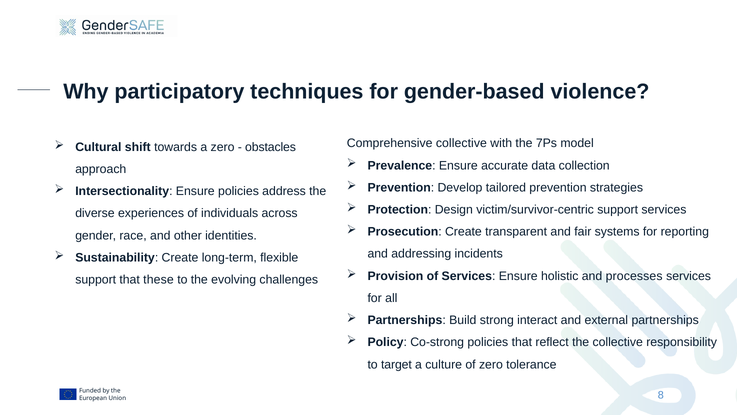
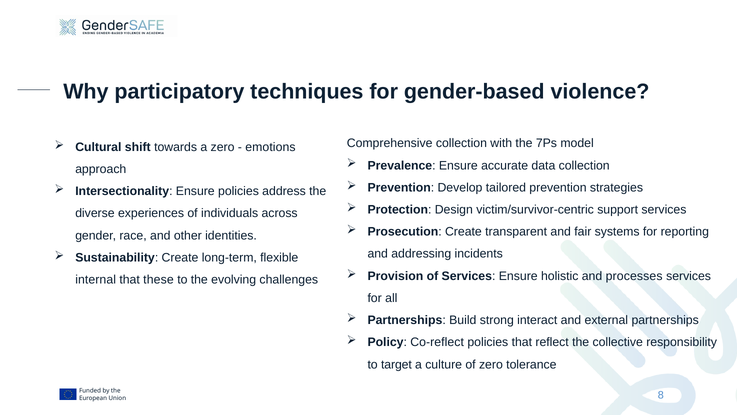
Comprehensive collective: collective -> collection (461, 143)
obstacles: obstacles -> emotions (270, 147)
support: support -> internal (96, 279)
Co-strong: Co-strong -> Co-reflect (437, 342)
